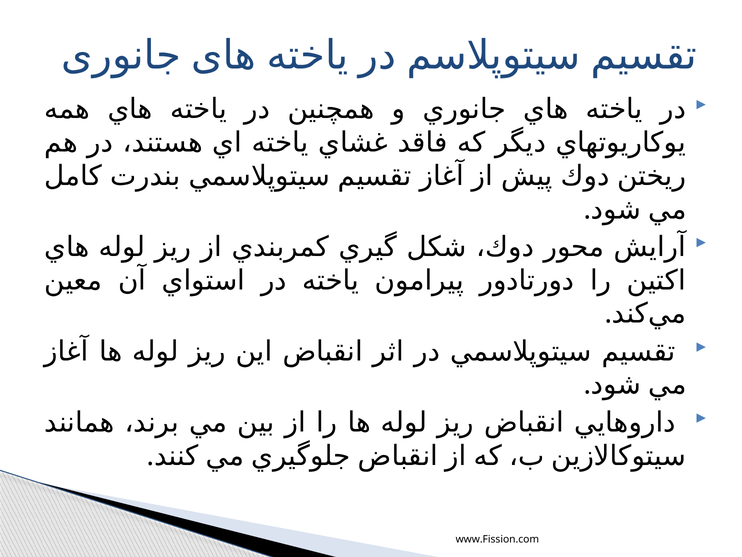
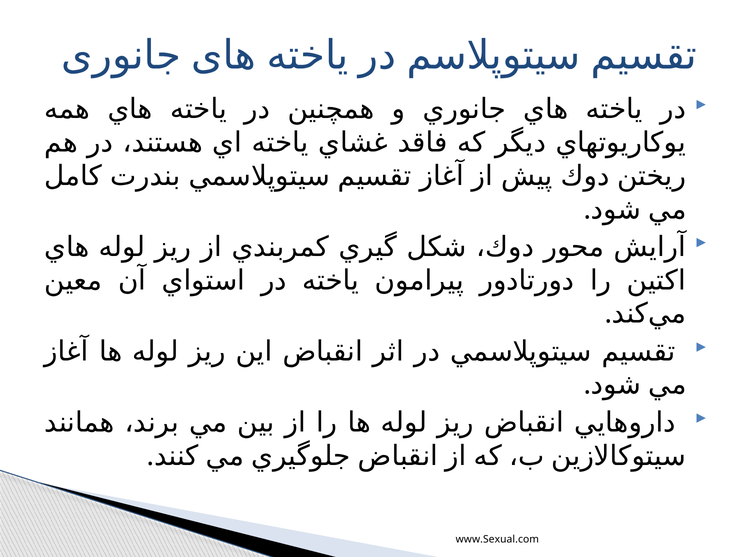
www.Fission.com: www.Fission.com -> www.Sexual.com (497, 539)
